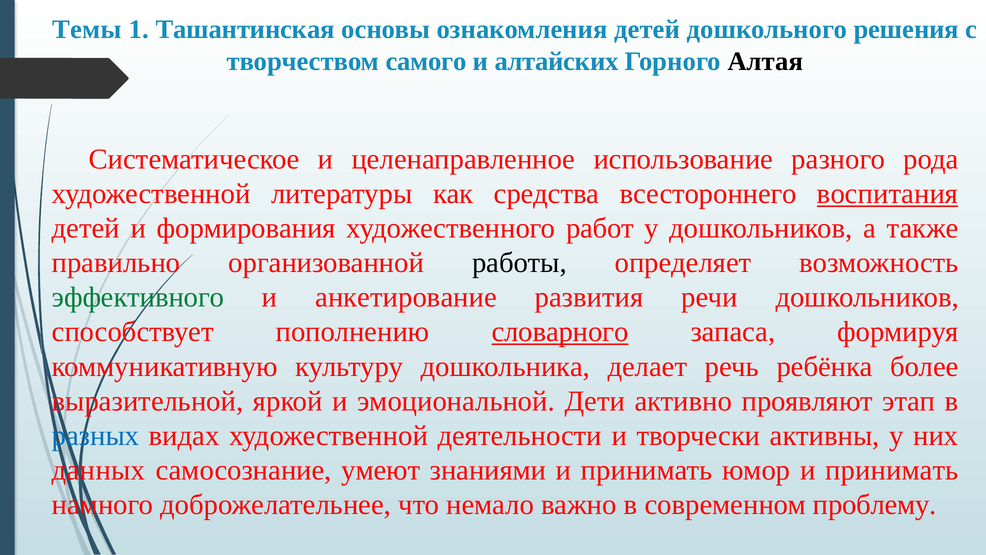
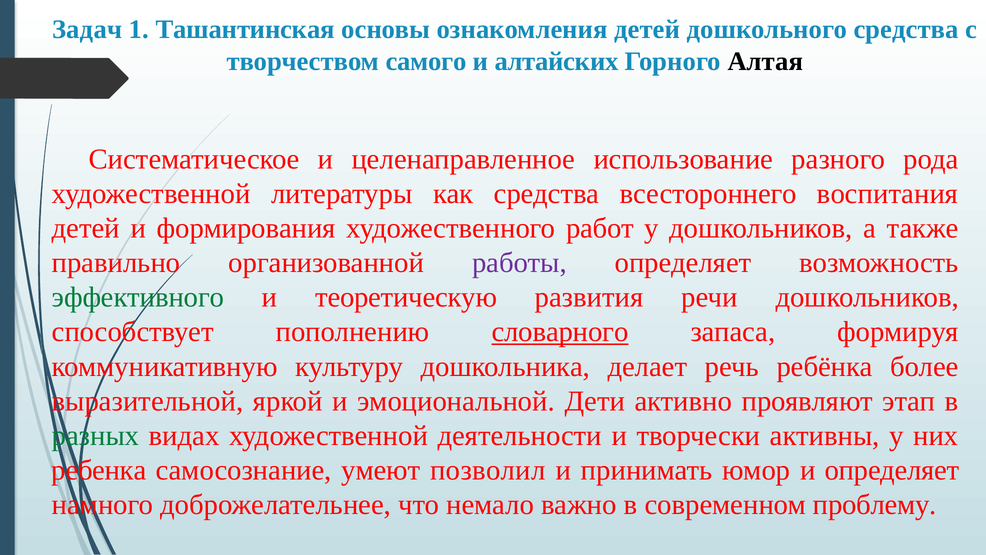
Темы: Темы -> Задач (87, 29)
дошкольного решения: решения -> средства (906, 29)
воспитания underline: present -> none (888, 194)
работы colour: black -> purple (520, 263)
анкетирование: анкетирование -> теоретическую (406, 297)
разных colour: blue -> green (96, 435)
данных: данных -> ребенка (99, 470)
знаниями: знаниями -> позволил (488, 470)
юмор и принимать: принимать -> определяет (892, 470)
